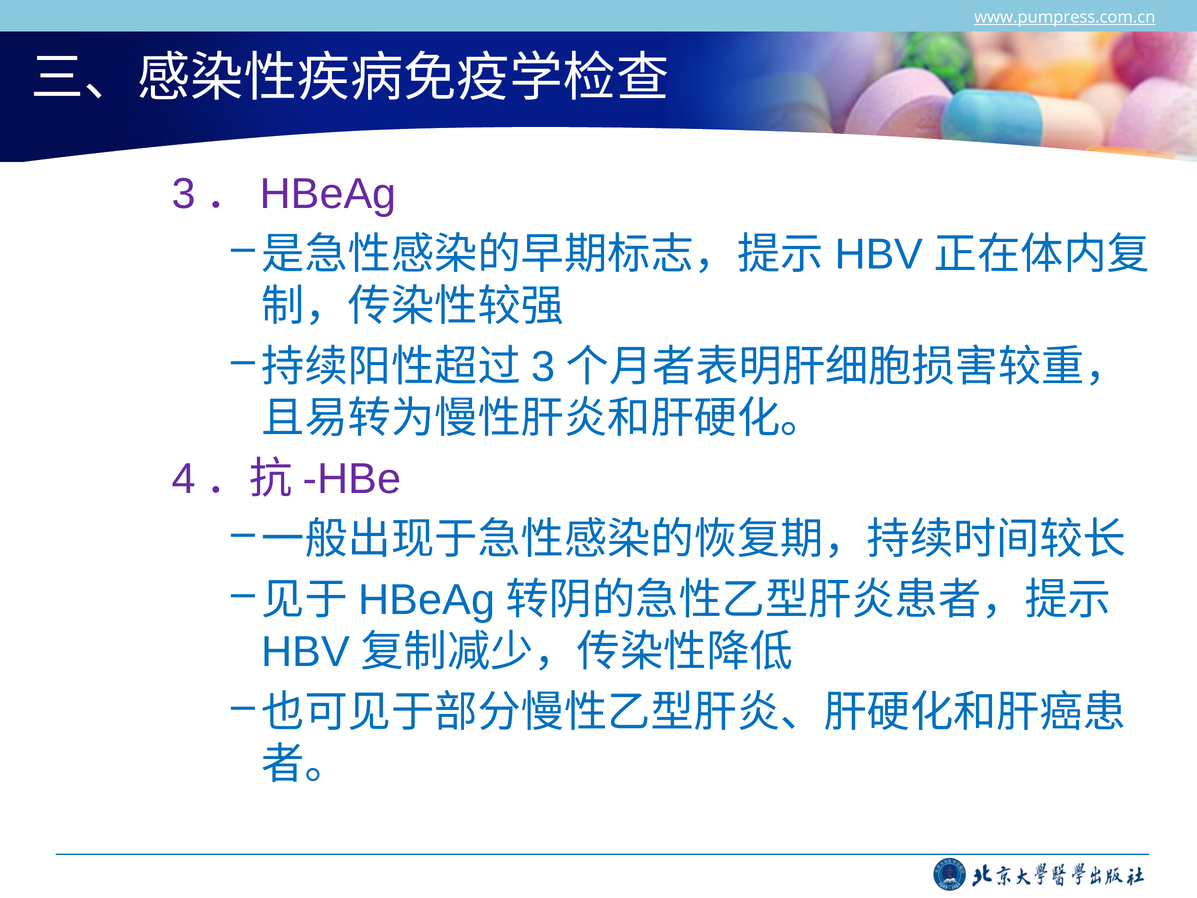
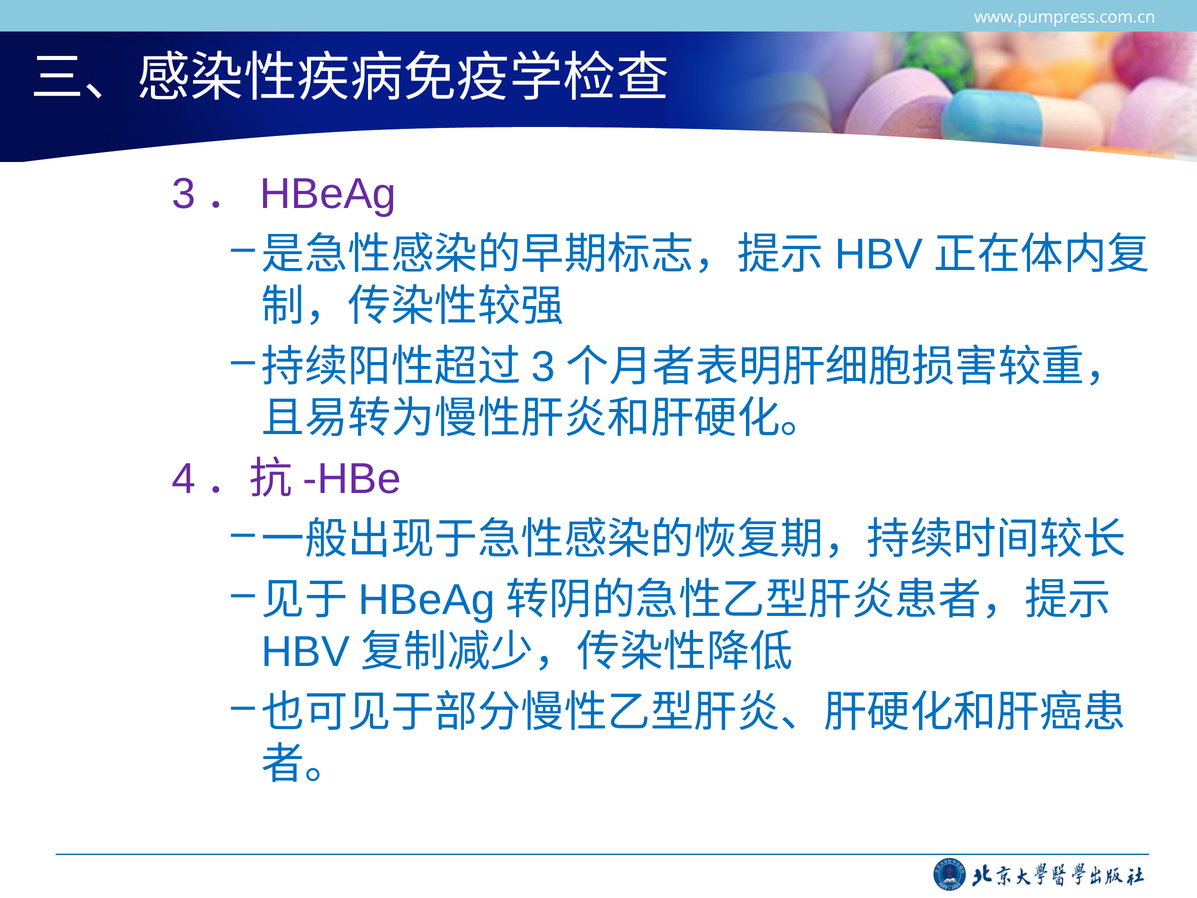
www.pumpress.com.cn underline: present -> none (1065, 17)
